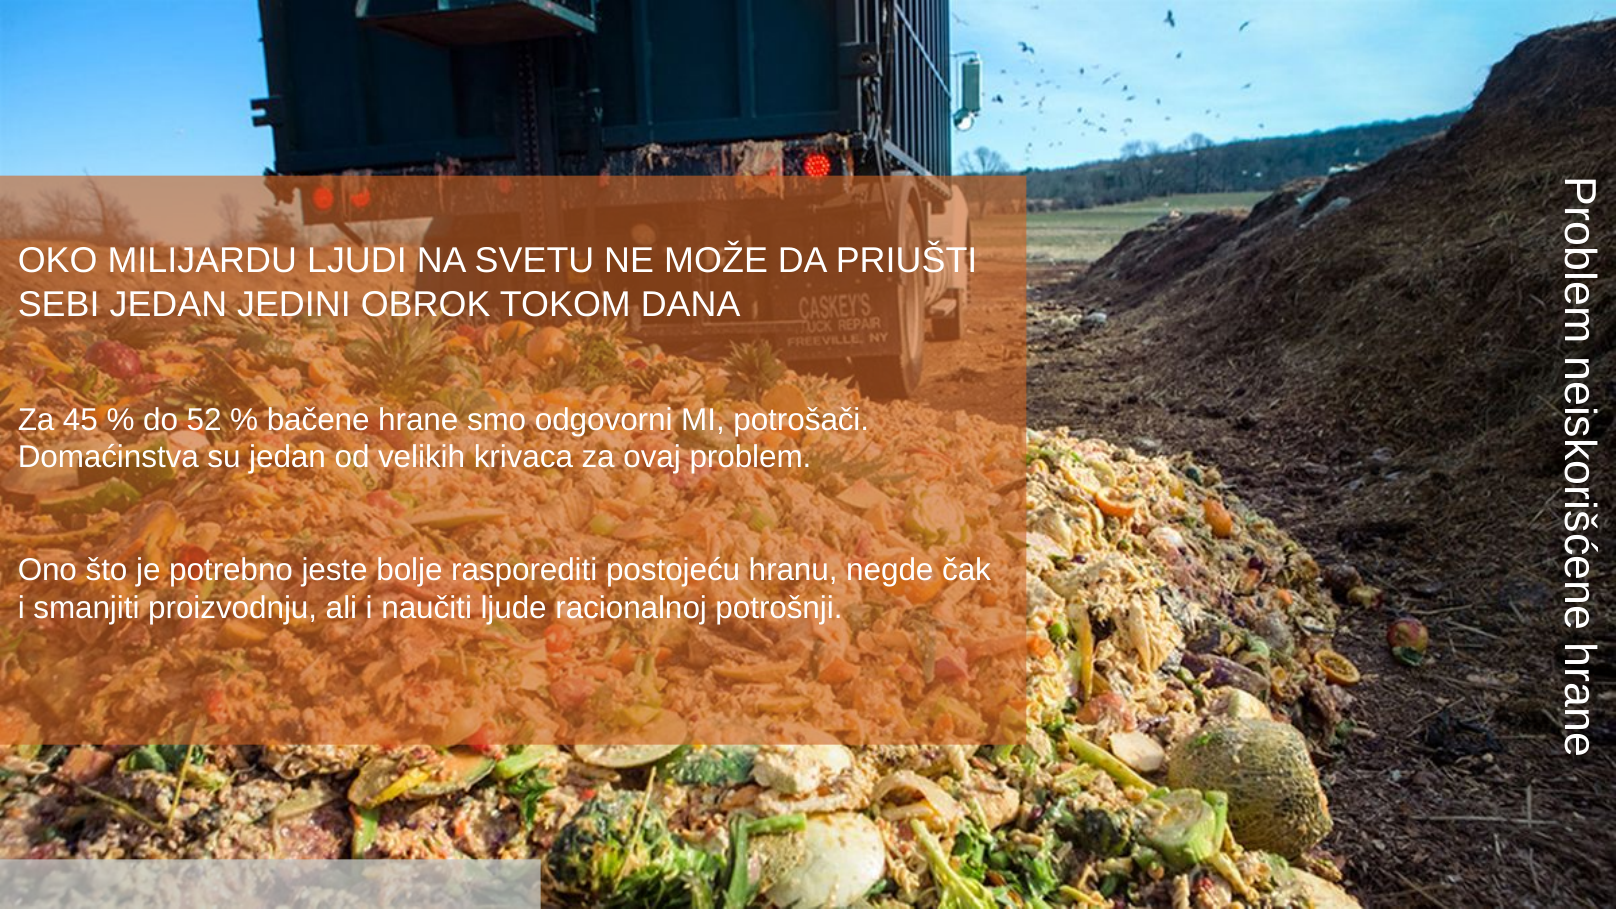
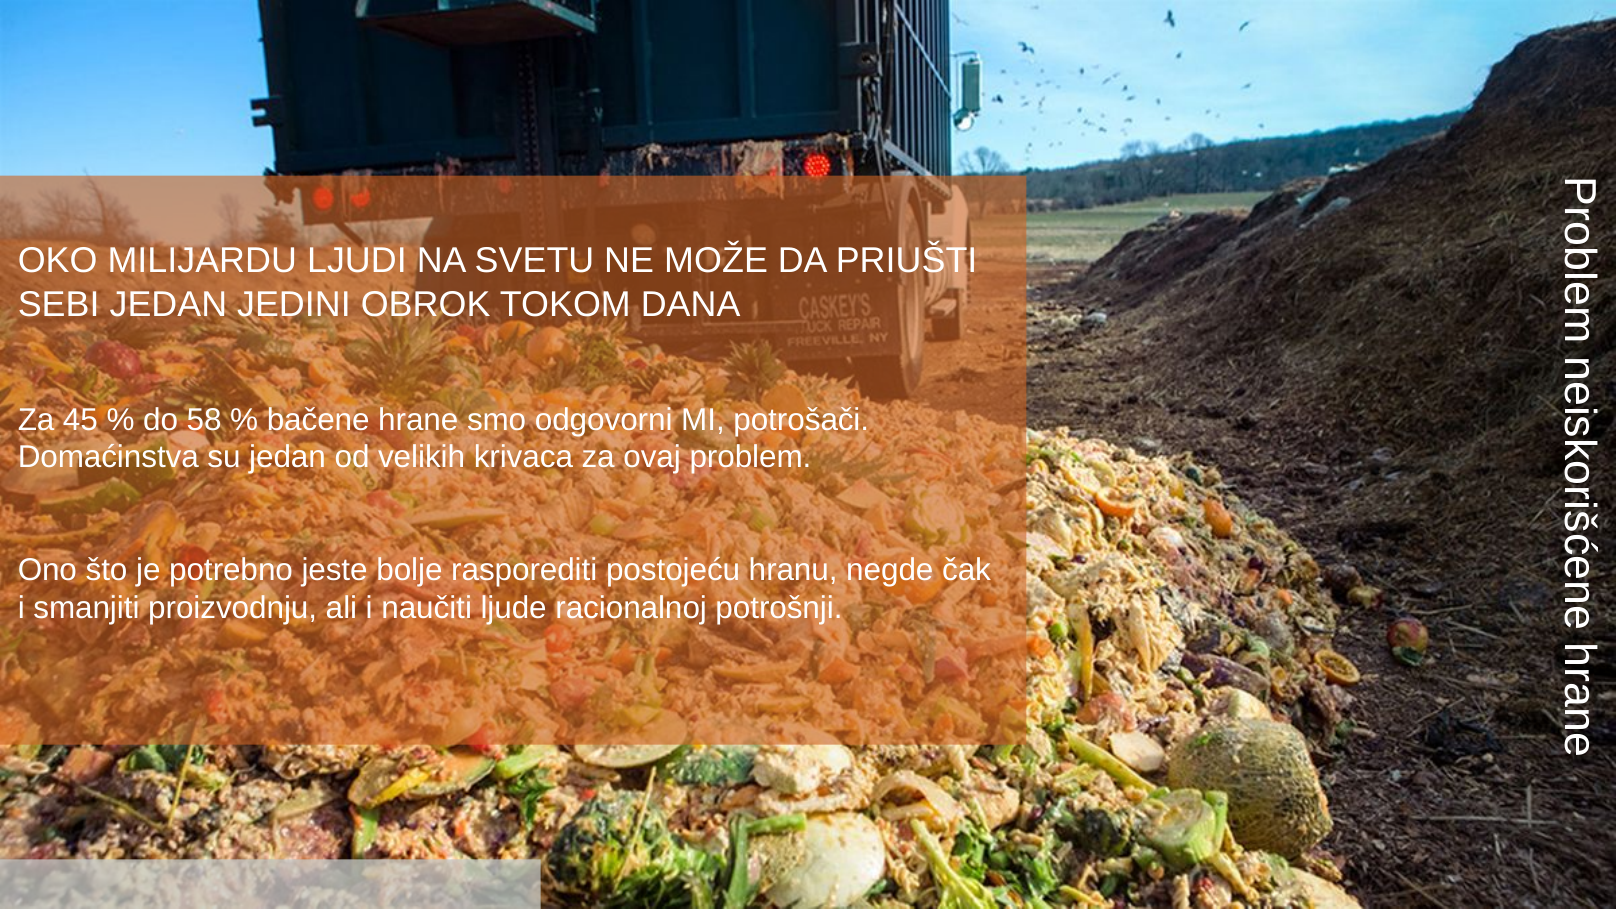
52: 52 -> 58 (204, 420)
